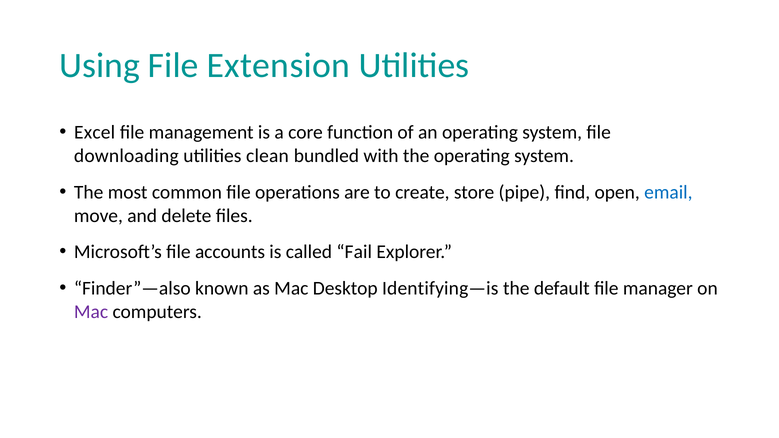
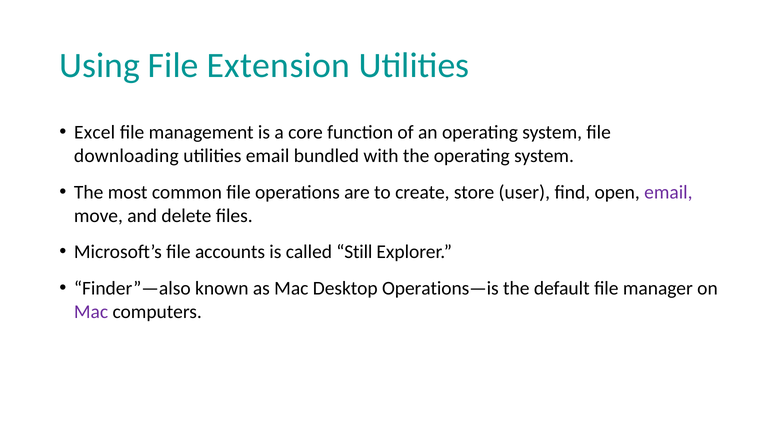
utilities clean: clean -> email (268, 156)
pipe: pipe -> user (524, 192)
email colour: blue -> purple (668, 192)
Fail: Fail -> Still (354, 252)
Identifying—is: Identifying—is -> Operations—is (440, 288)
